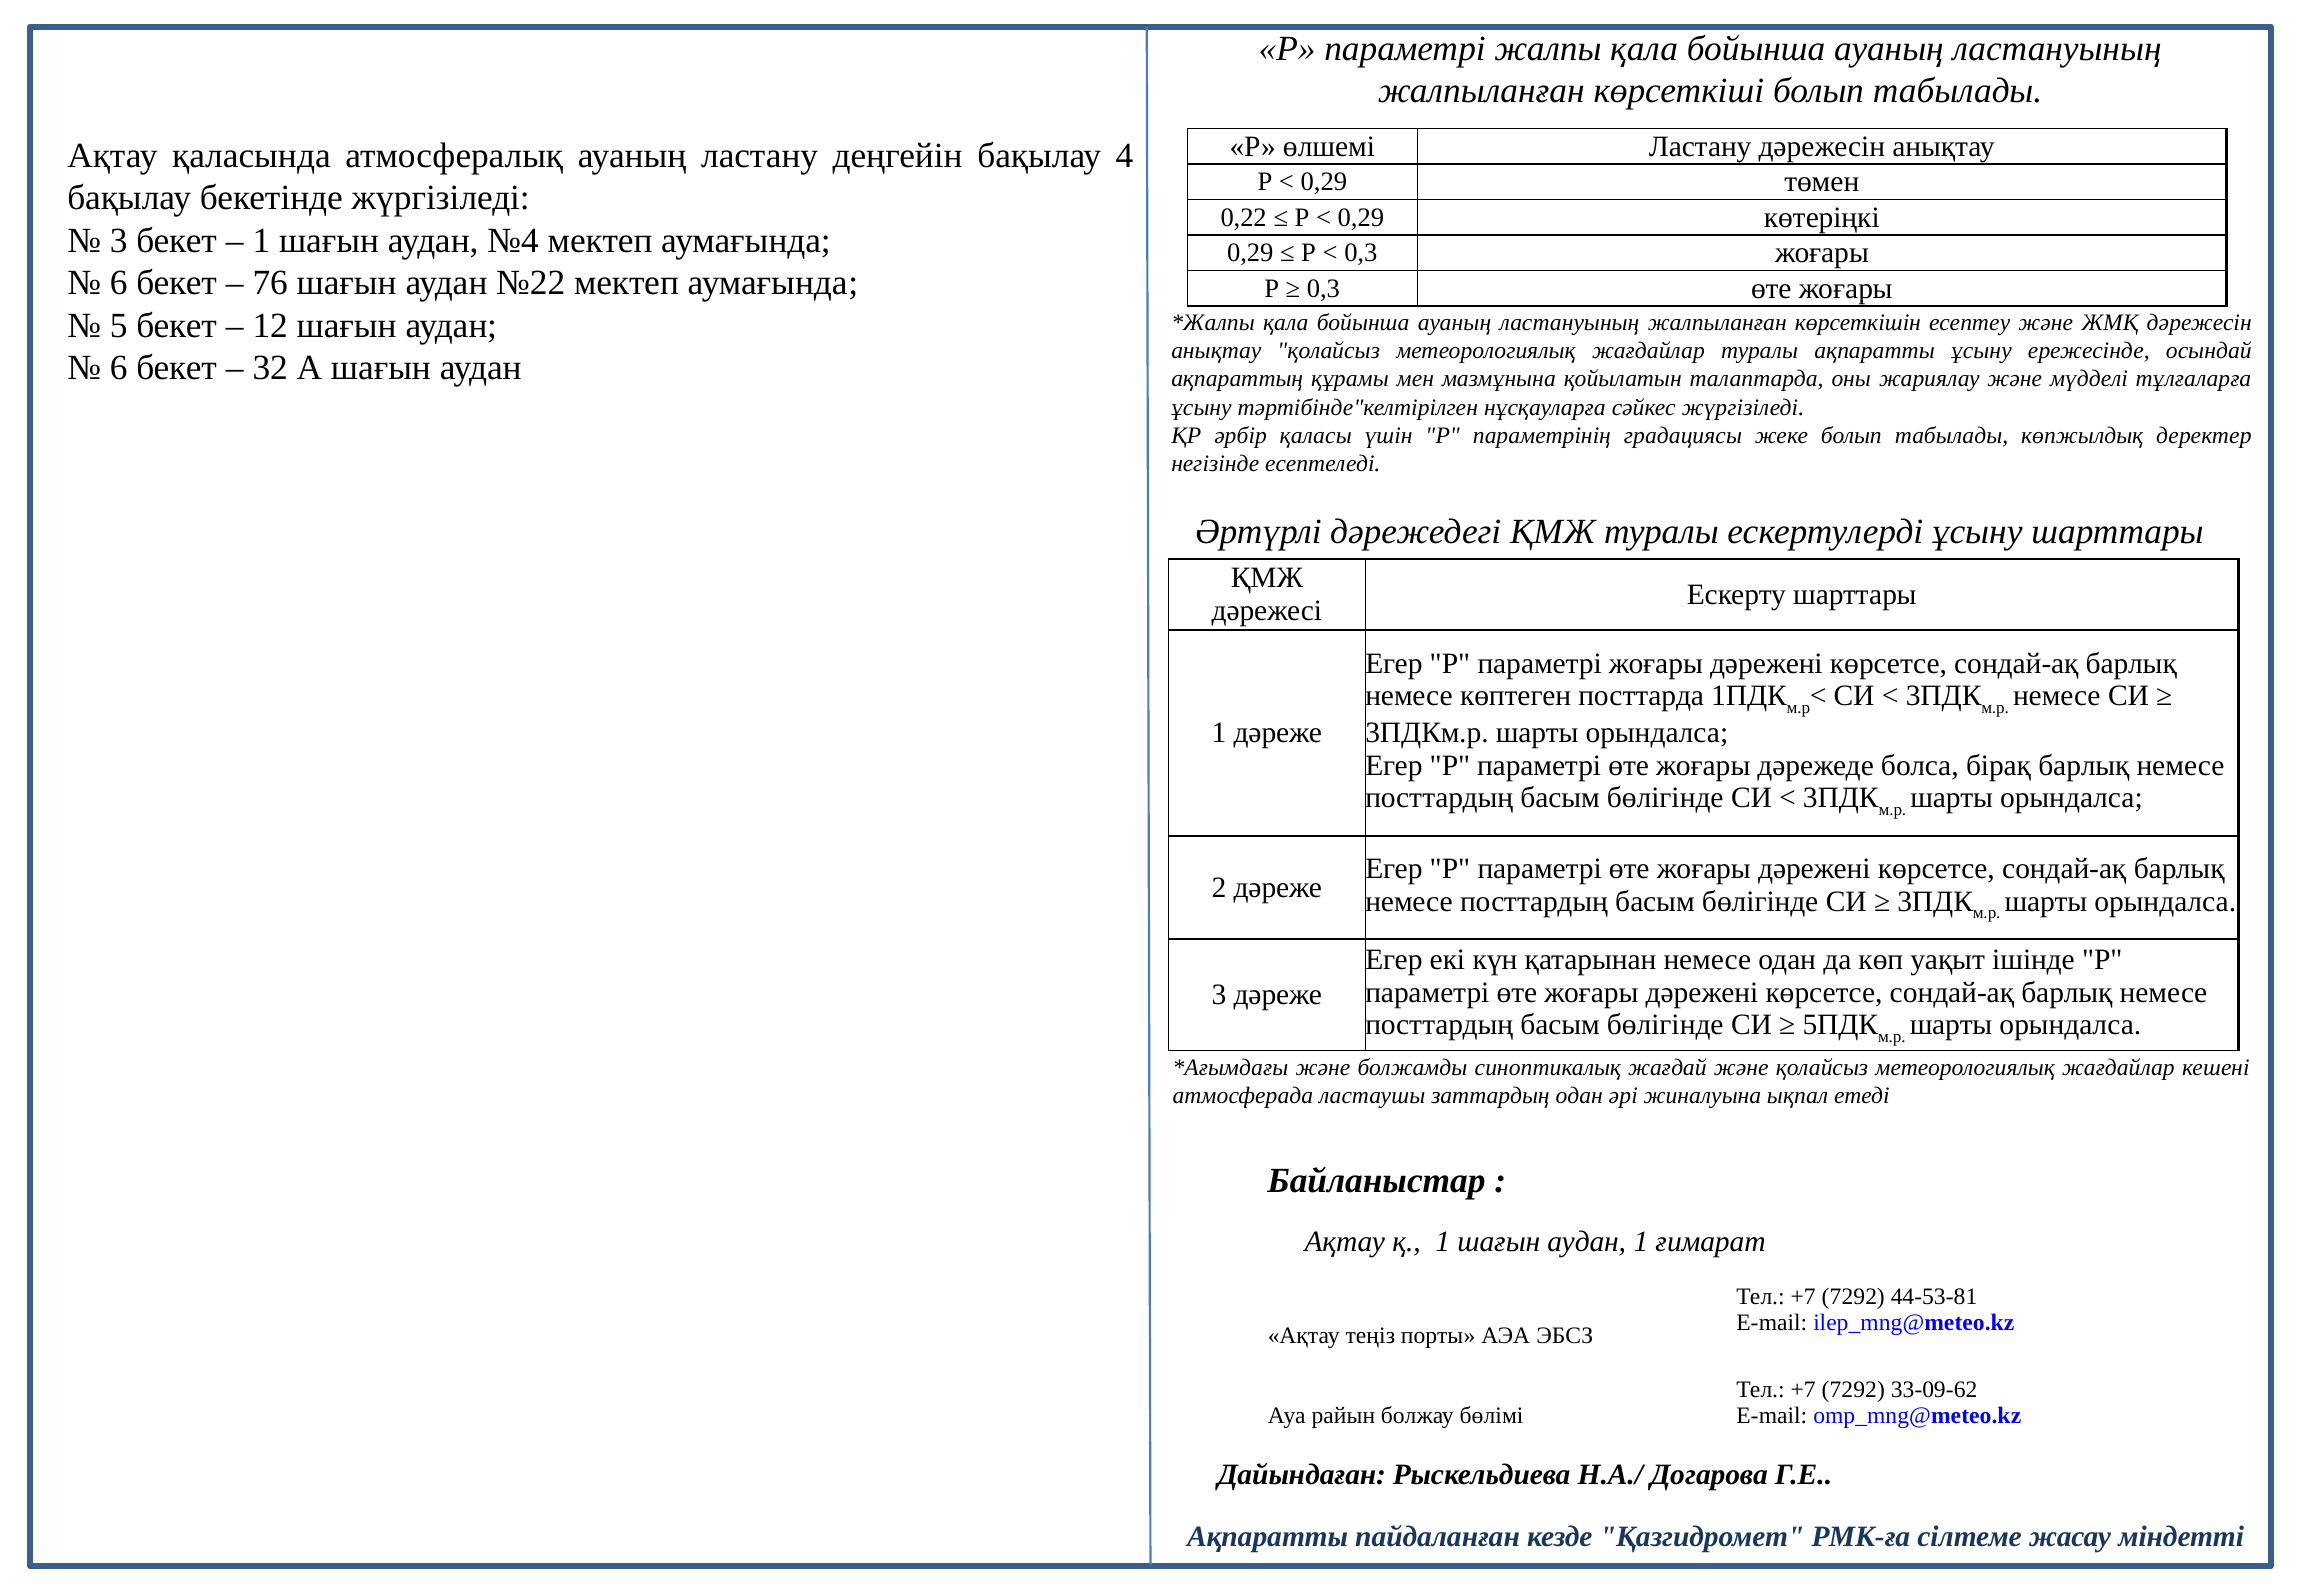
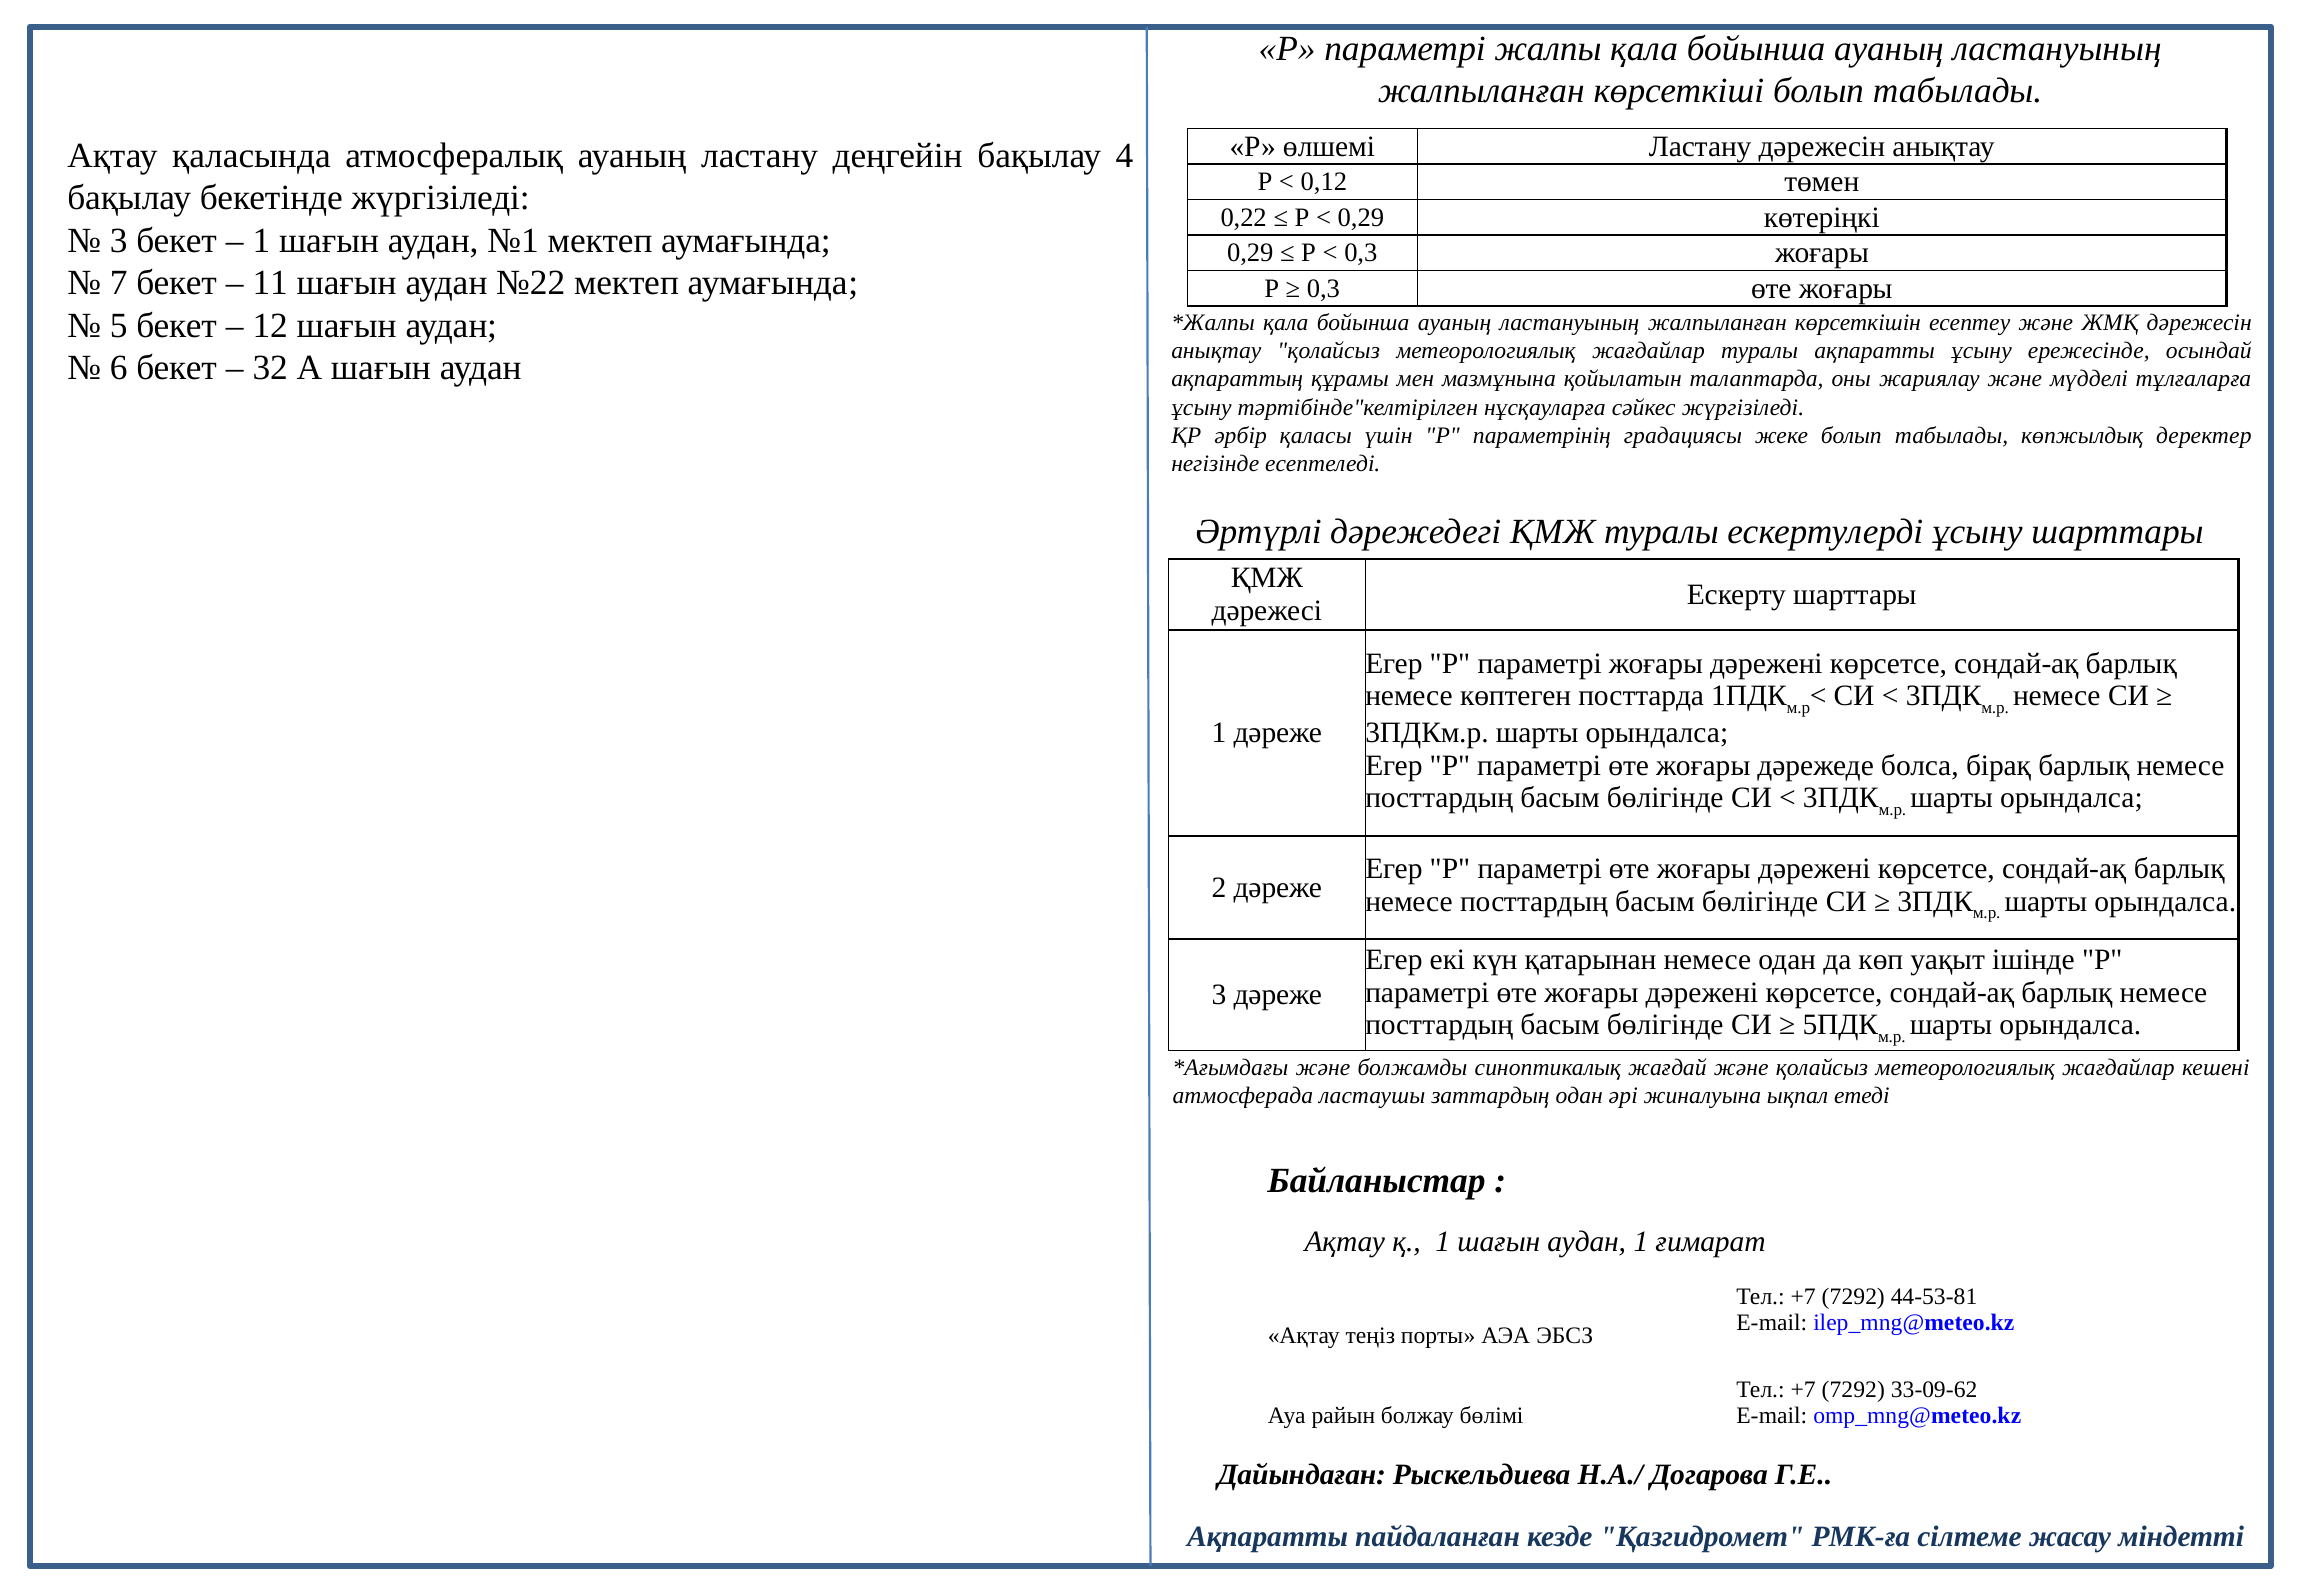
0,29: 0,29 -> 0,12 (1324, 182)
№4: №4 -> №1 (513, 241)
6: 6 -> 7 (119, 283)
76: 76 -> 11 (270, 283)
